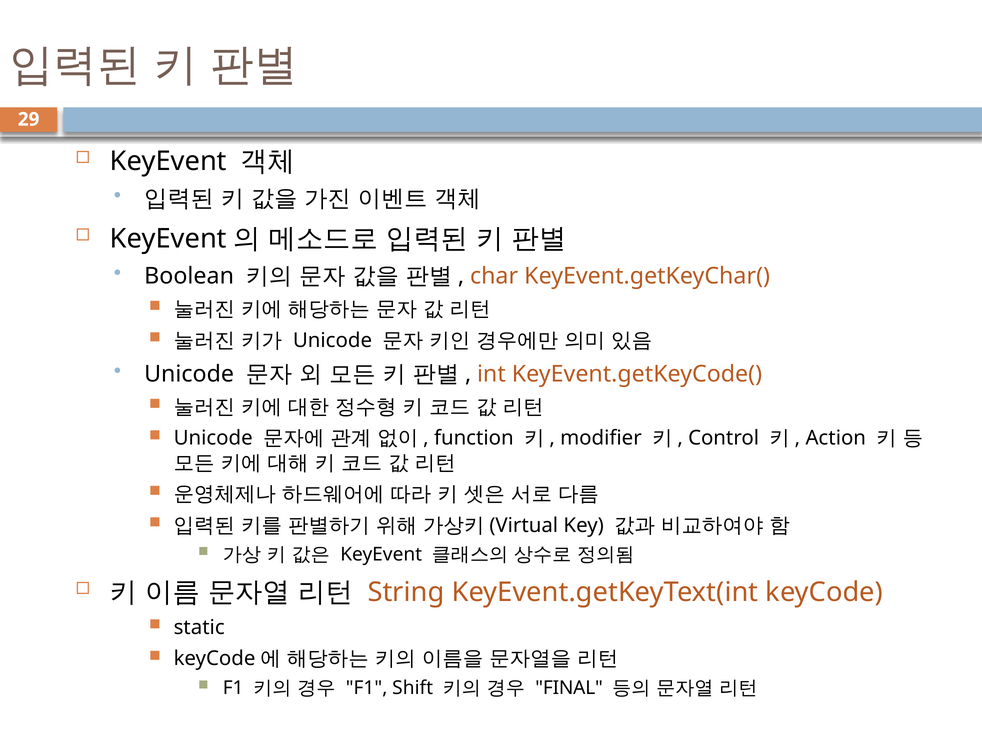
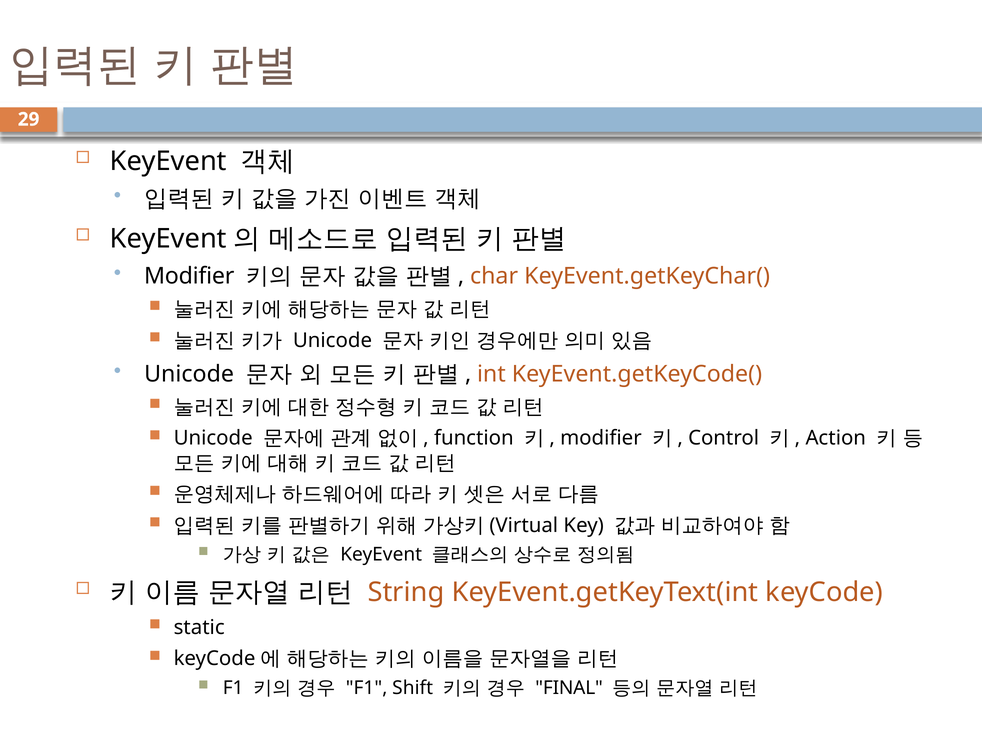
Boolean: Boolean -> Modifier (189, 276)
